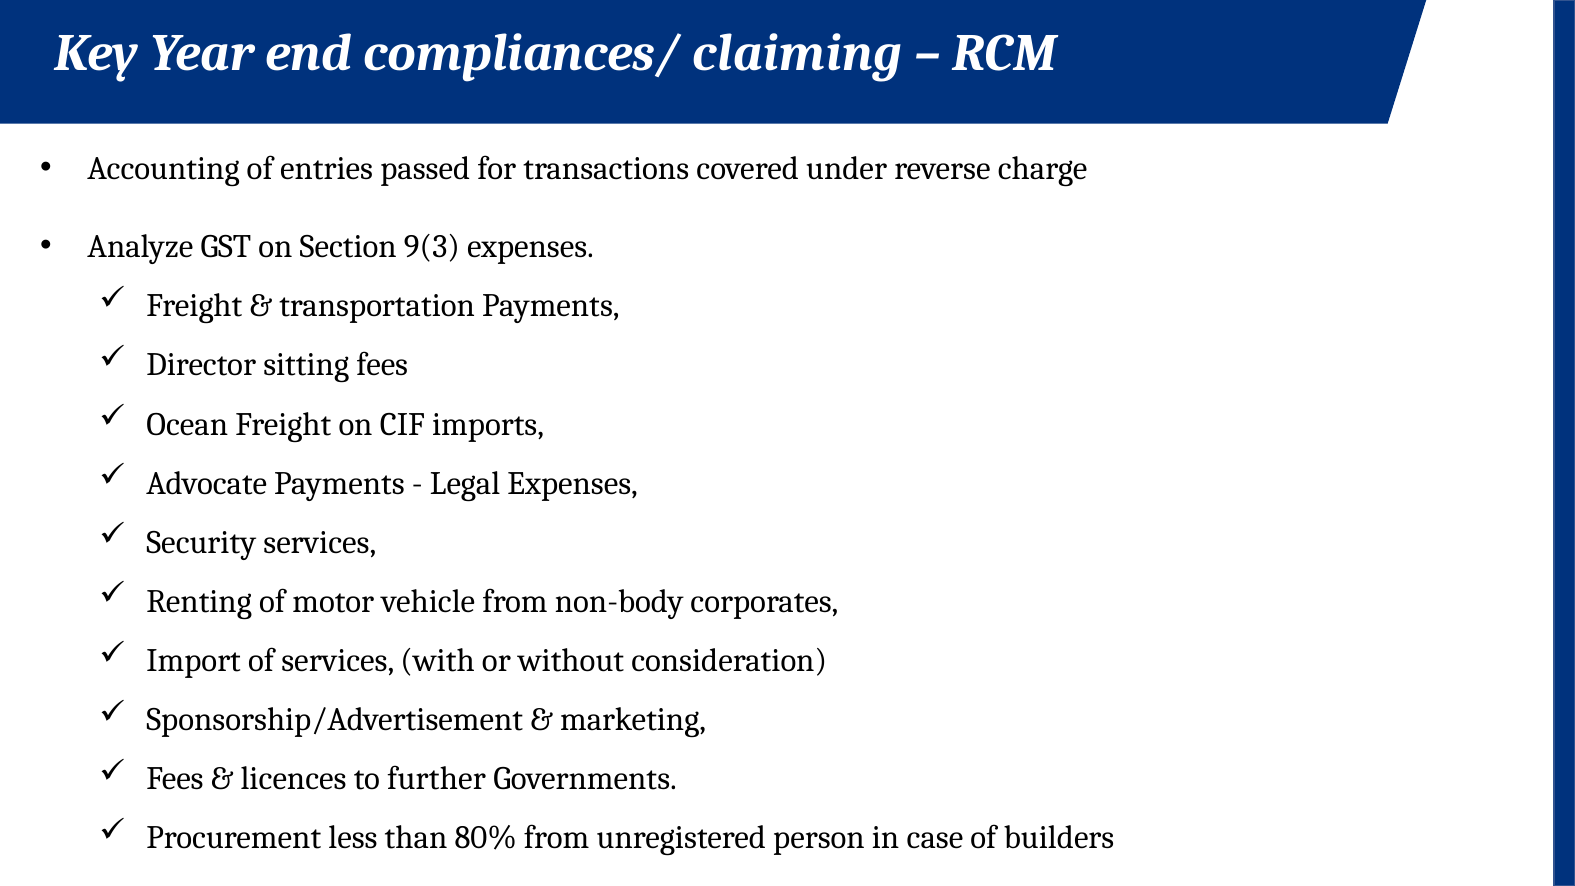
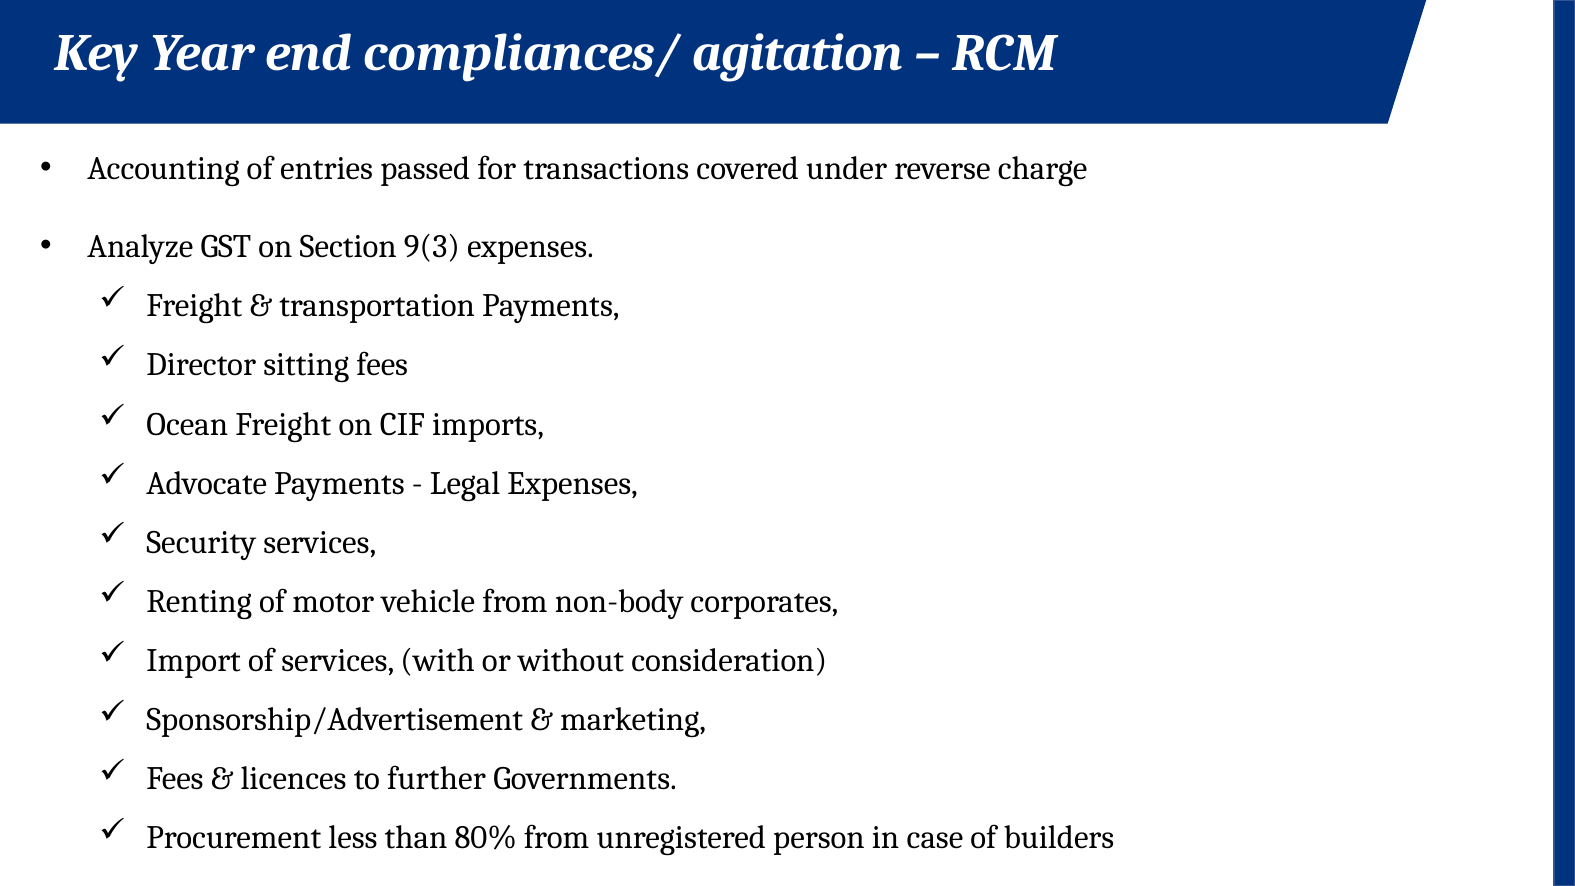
claiming: claiming -> agitation (798, 53)
